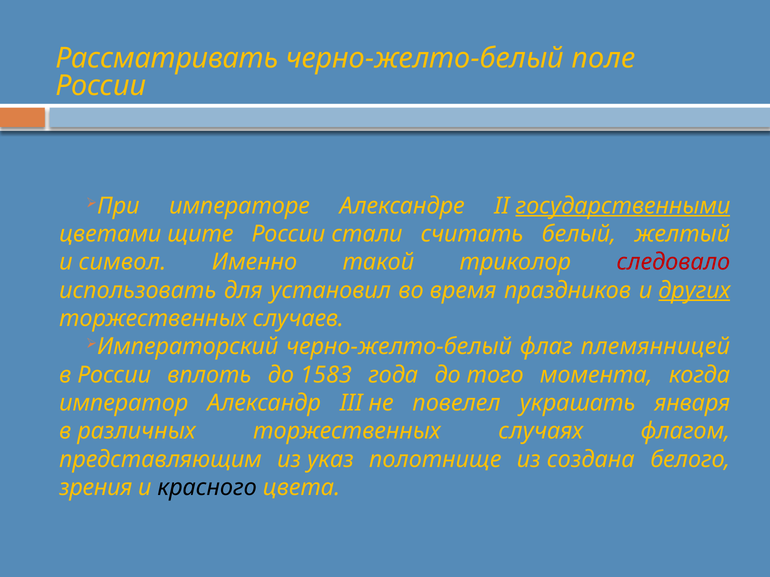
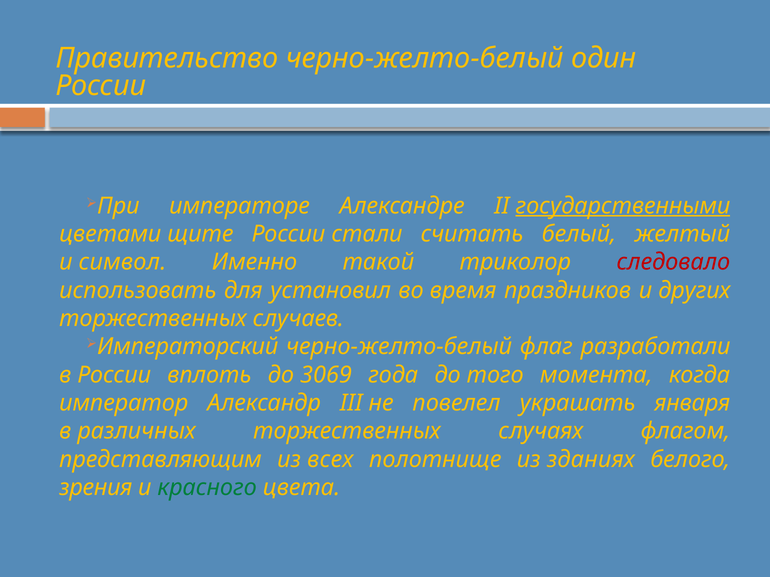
Рассматривать: Рассматривать -> Правительство (167, 58)
поле: поле -> один (604, 58)
других underline: present -> none (694, 291)
племянницей: племянницей -> разработали (656, 347)
1583: 1583 -> 3069 (326, 375)
указ: указ -> всех (330, 460)
создана: создана -> зданиях (591, 460)
красного colour: black -> green (207, 488)
